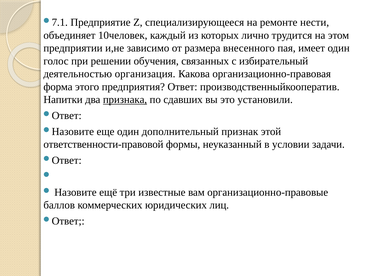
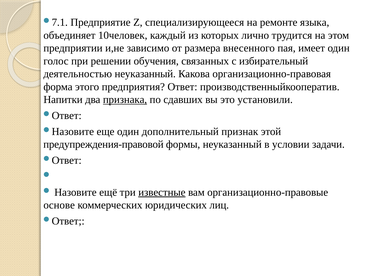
нести: нести -> языка (315, 22)
деятельностью организация: организация -> неуказанный (145, 74)
ответственности-правовой: ответственности-правовой -> предупреждения-правовой (103, 144)
известные underline: none -> present (162, 192)
баллов: баллов -> основе (59, 205)
